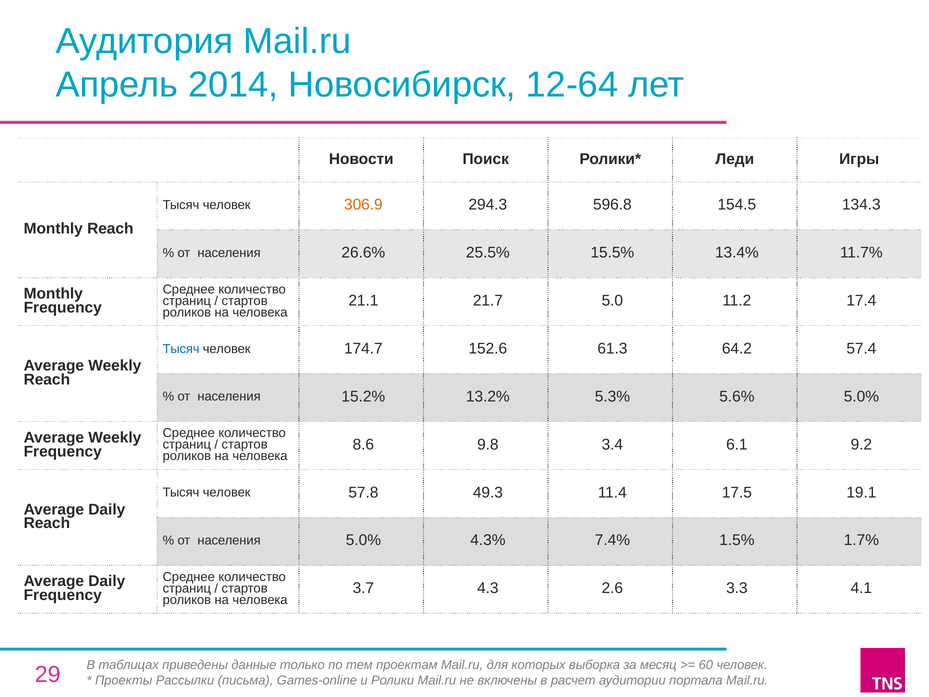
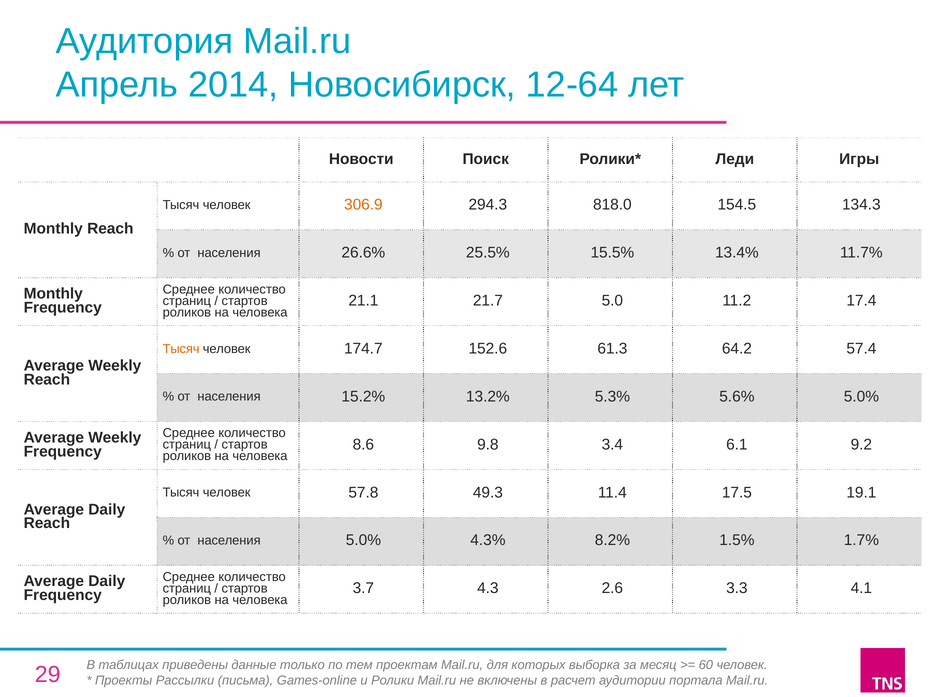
596.8: 596.8 -> 818.0 (612, 205)
Тысяч colour: blue -> orange (181, 349)
7.4%: 7.4% -> 8.2% (612, 540)
